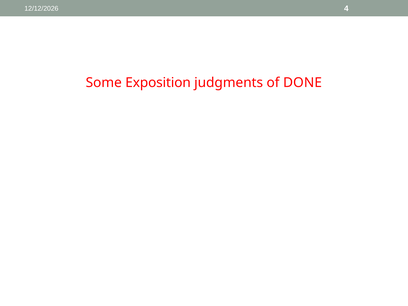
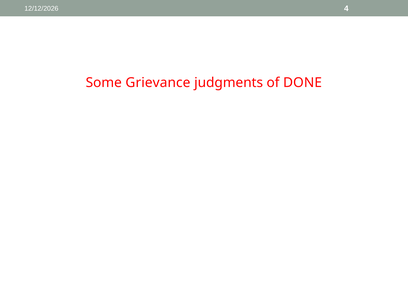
Exposition: Exposition -> Grievance (158, 83)
